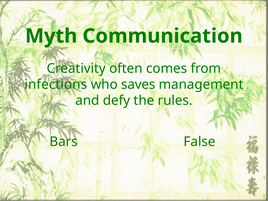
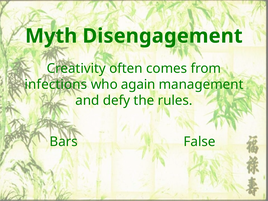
Communication: Communication -> Disengagement (163, 36)
saves: saves -> again (138, 84)
